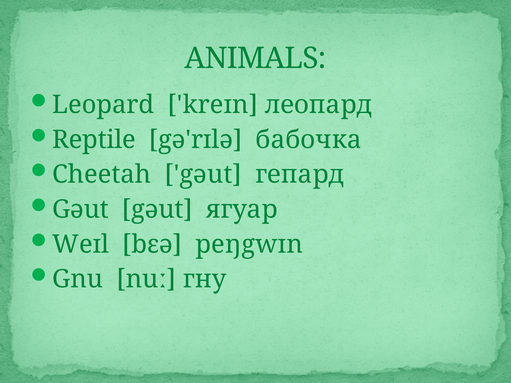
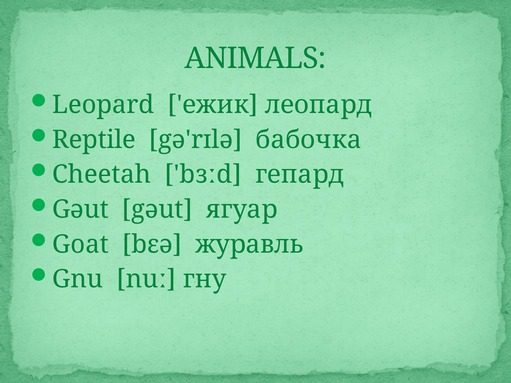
kreɪn: kreɪn -> ежик (213, 105)
Cheetah gəut: gəut -> bɜːd (203, 175)
Weɪl: Weɪl -> Goat (81, 244)
peŋgwɪn: peŋgwɪn -> журавль (249, 244)
